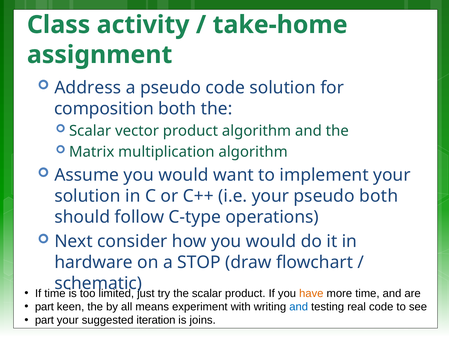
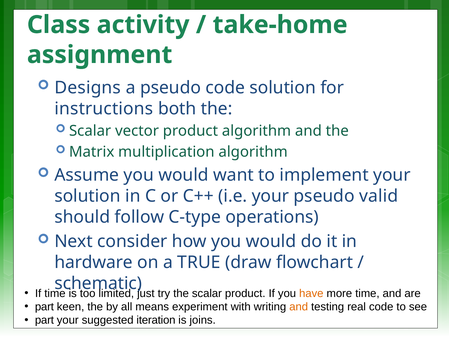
Address: Address -> Designs (88, 88)
composition: composition -> instructions (104, 109)
pseudo both: both -> valid (379, 196)
STOP: STOP -> TRUE (199, 262)
and colour: blue -> orange (299, 307)
